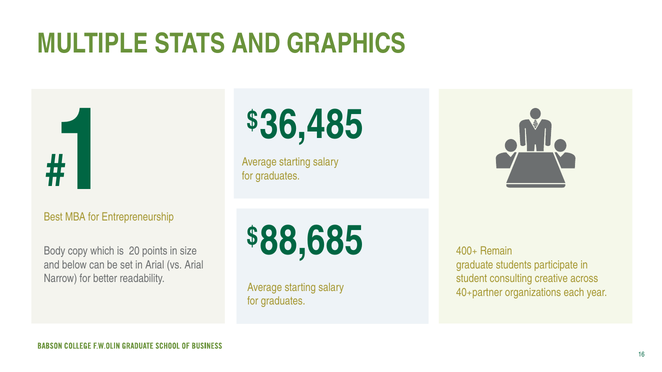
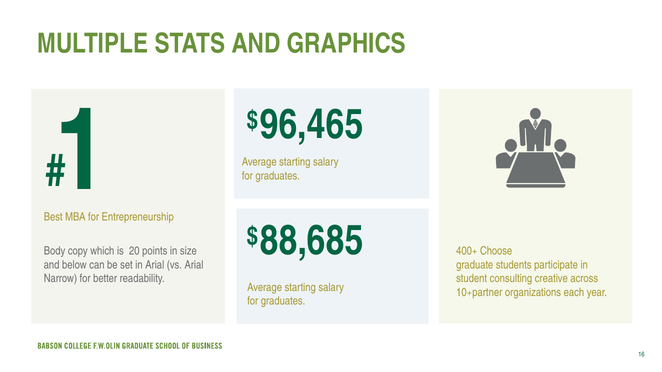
36,485: 36,485 -> 96,465 (312, 125)
Remain: Remain -> Choose (496, 251)
40+partner: 40+partner -> 10+partner (479, 293)
